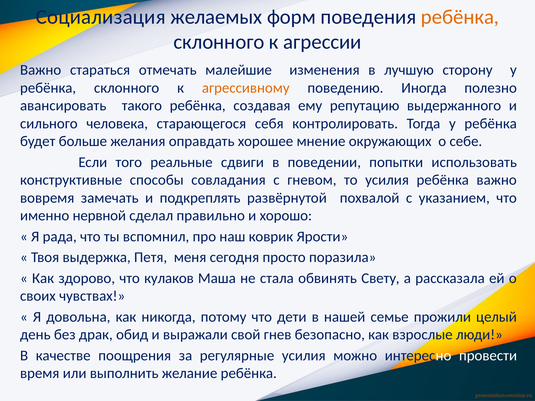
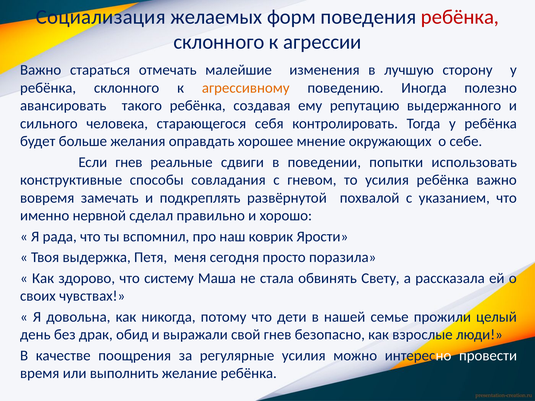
ребёнка colour: orange -> red (460, 17)
Если того: того -> гнев (129, 162)
кулаков: кулаков -> систему (169, 278)
